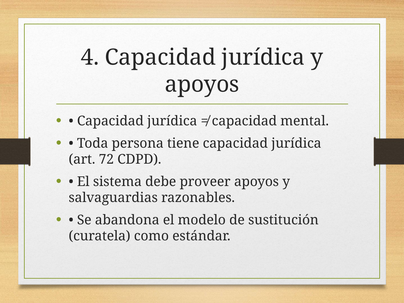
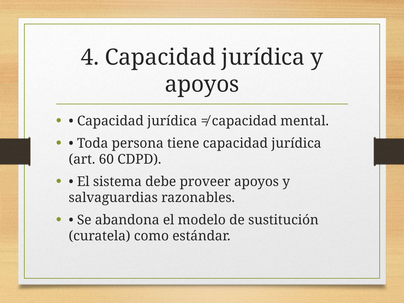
72: 72 -> 60 (106, 159)
